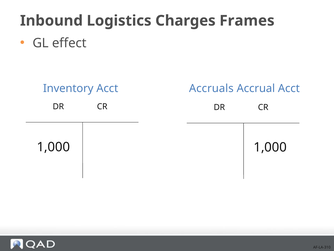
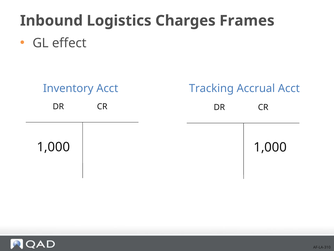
Accruals: Accruals -> Tracking (211, 88)
